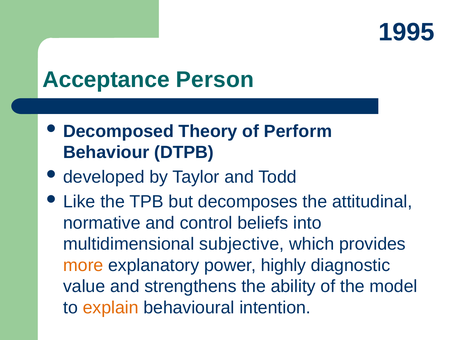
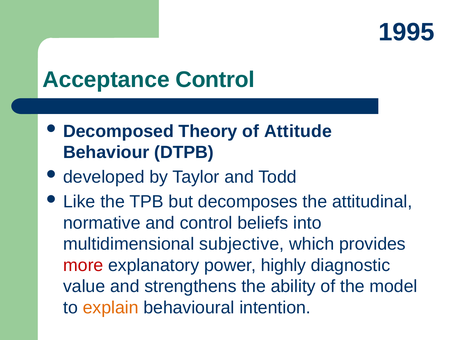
Acceptance Person: Person -> Control (215, 80)
Perform: Perform -> Attitude (298, 131)
more colour: orange -> red (83, 266)
